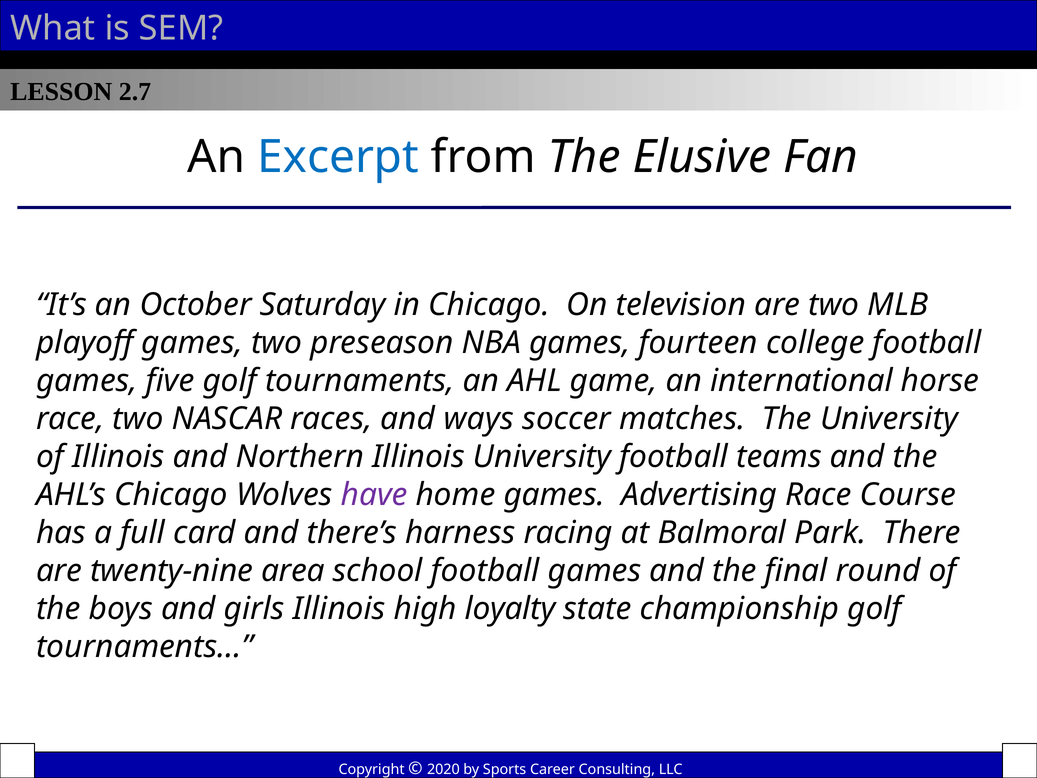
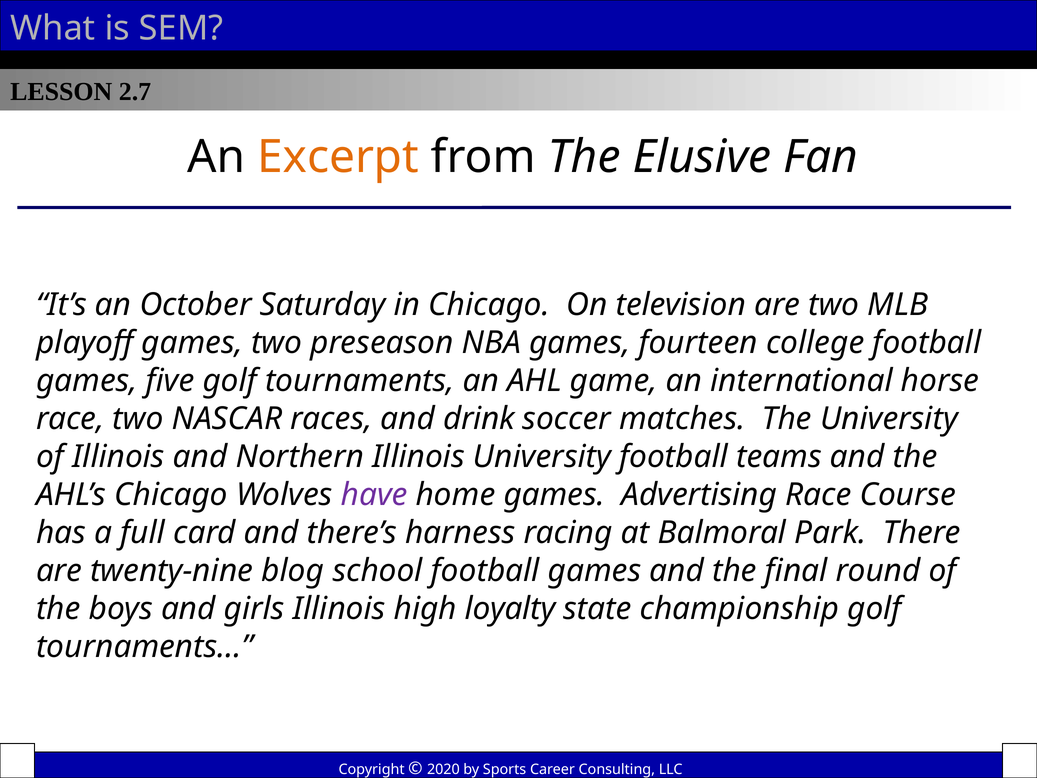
Excerpt colour: blue -> orange (338, 157)
ways: ways -> drink (479, 419)
area: area -> blog (293, 571)
